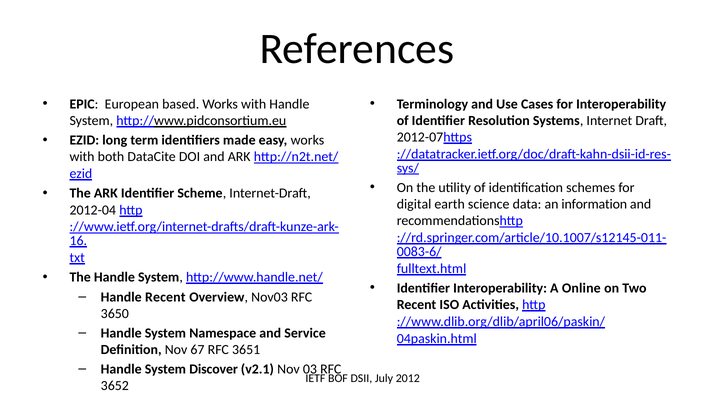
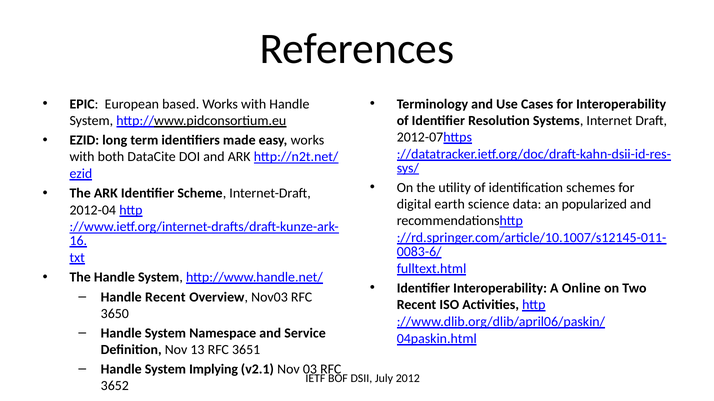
information: information -> popularized (594, 205)
67: 67 -> 13 (197, 350)
Discover: Discover -> Implying (214, 370)
